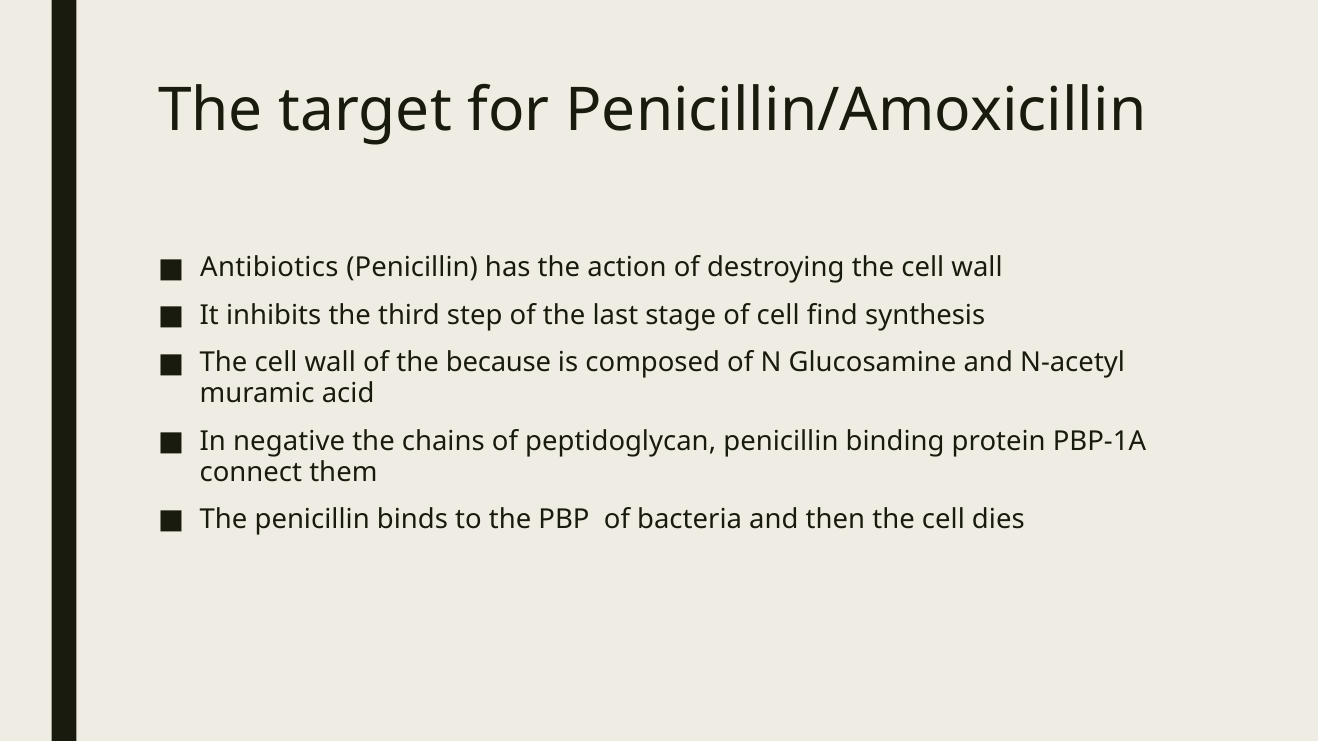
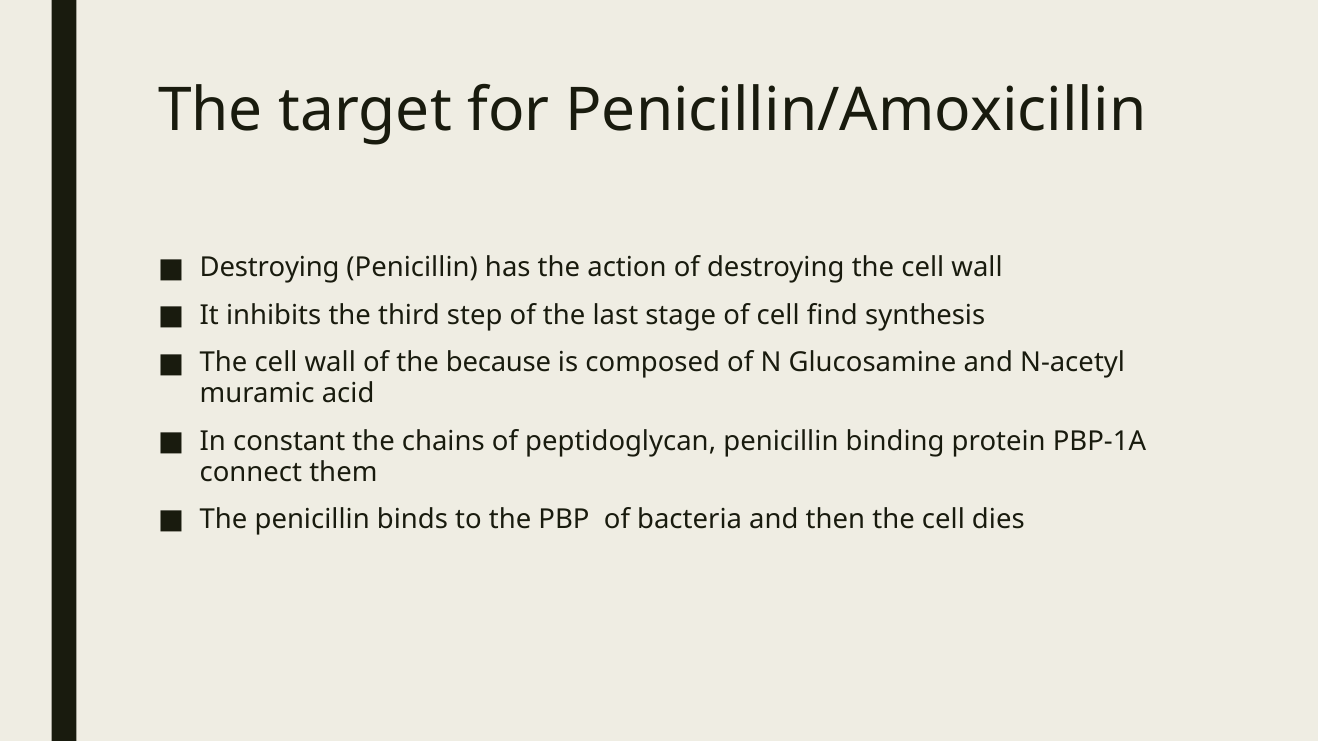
Antibiotics: Antibiotics -> Destroying (270, 268)
negative: negative -> constant (289, 441)
